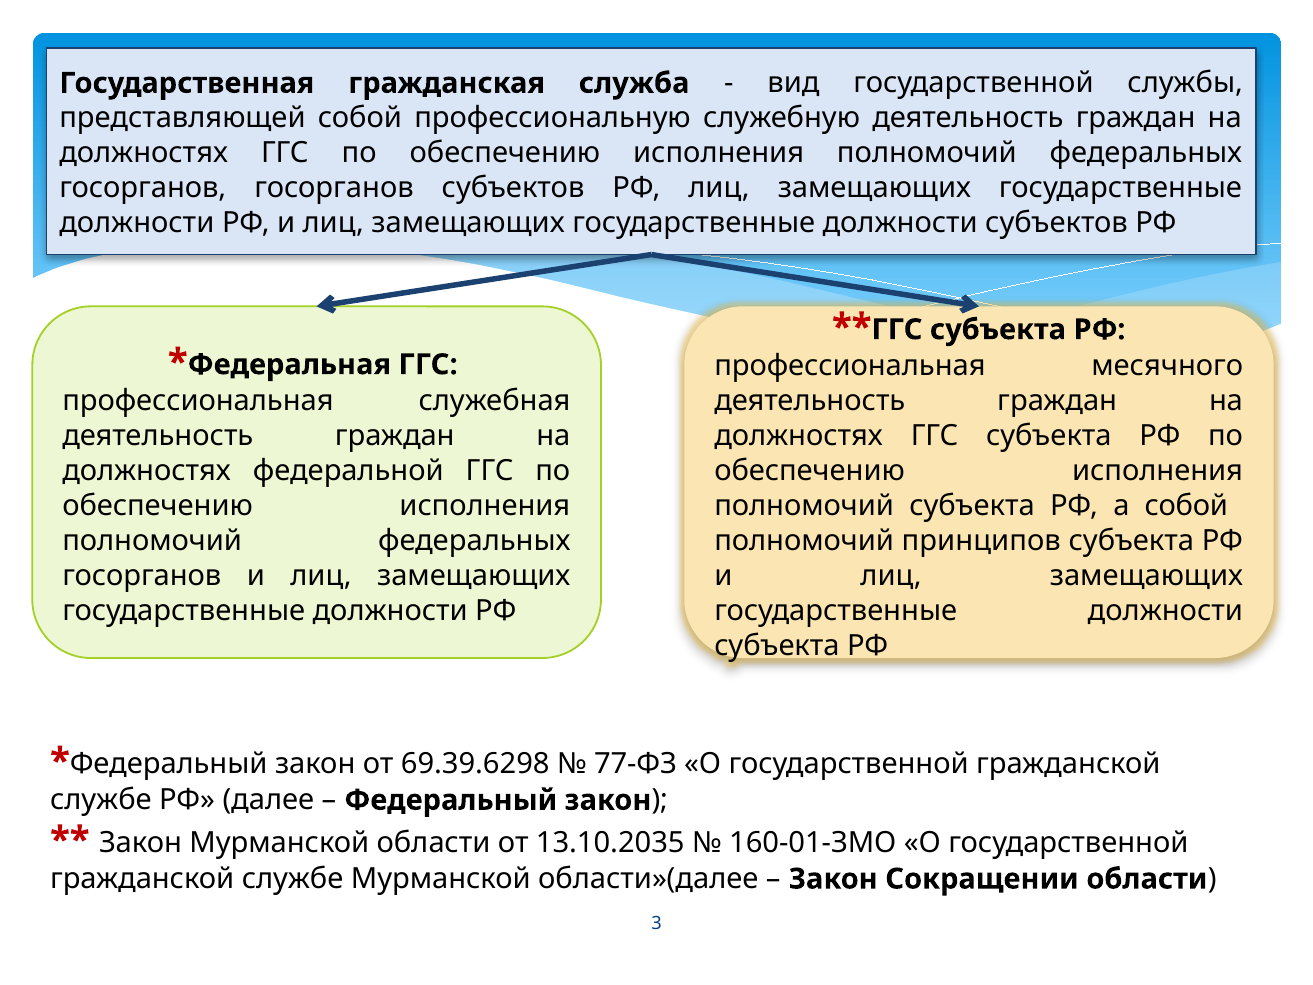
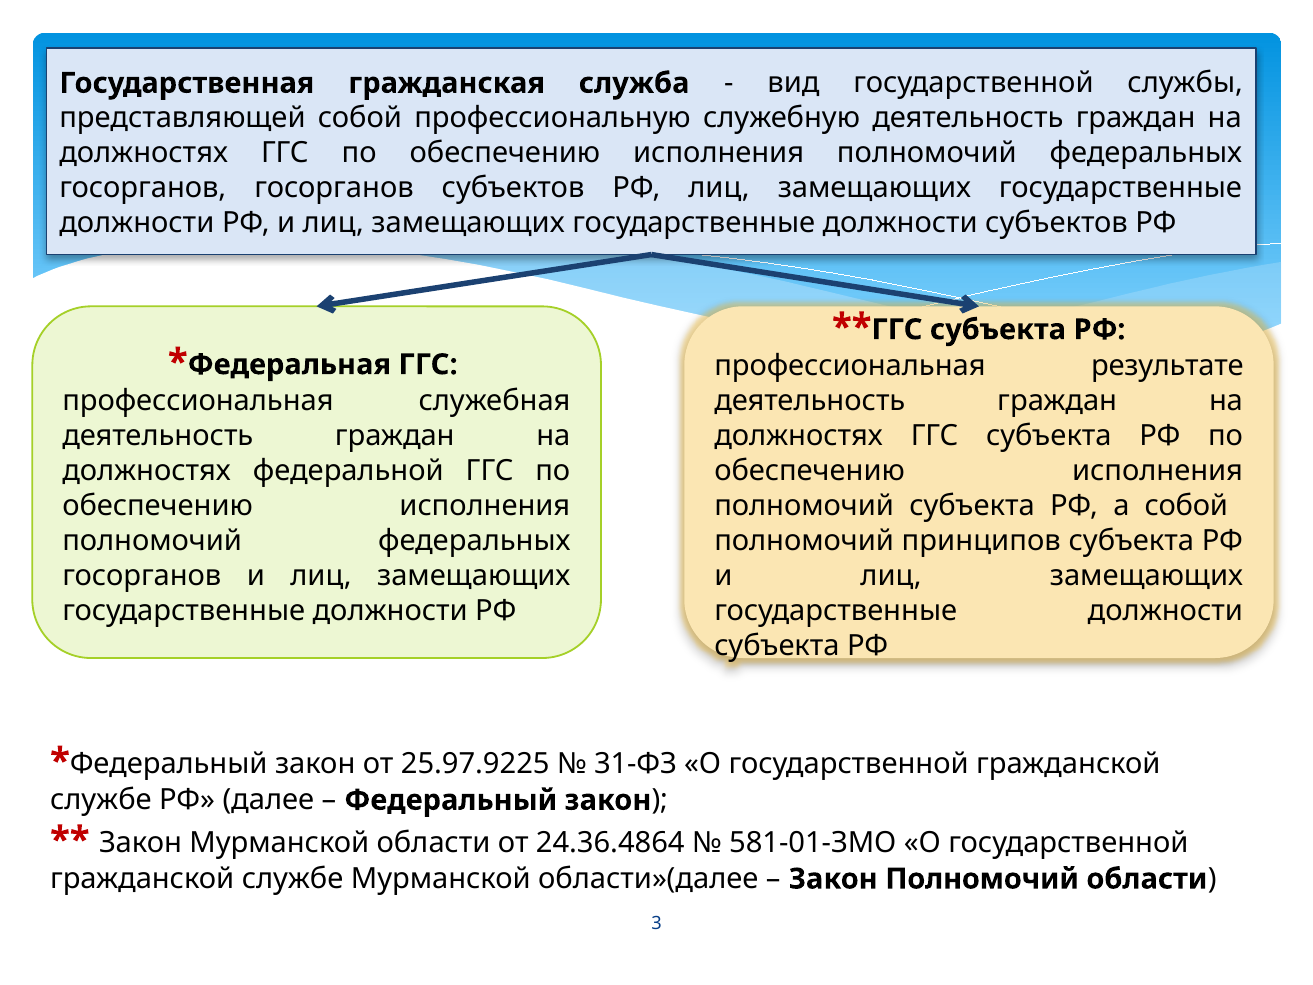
месячного: месячного -> результате (1167, 366)
69.39.6298: 69.39.6298 -> 25.97.9225 (475, 763)
77-ФЗ: 77-ФЗ -> 31-ФЗ (636, 763)
13.10.2035: 13.10.2035 -> 24.36.4864 (610, 842)
160-01-ЗМО: 160-01-ЗМО -> 581-01-ЗМО (813, 842)
Закон Сокращении: Сокращении -> Полномочий (982, 879)
